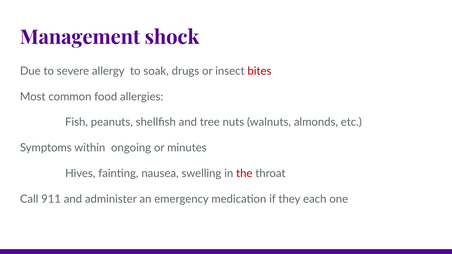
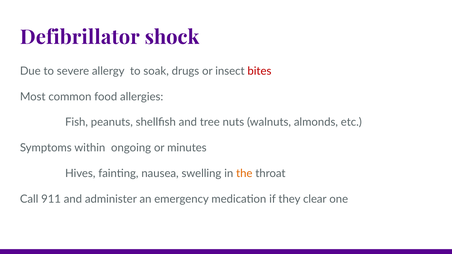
Management: Management -> Defibrillator (80, 37)
the colour: red -> orange (244, 174)
each: each -> clear (315, 199)
